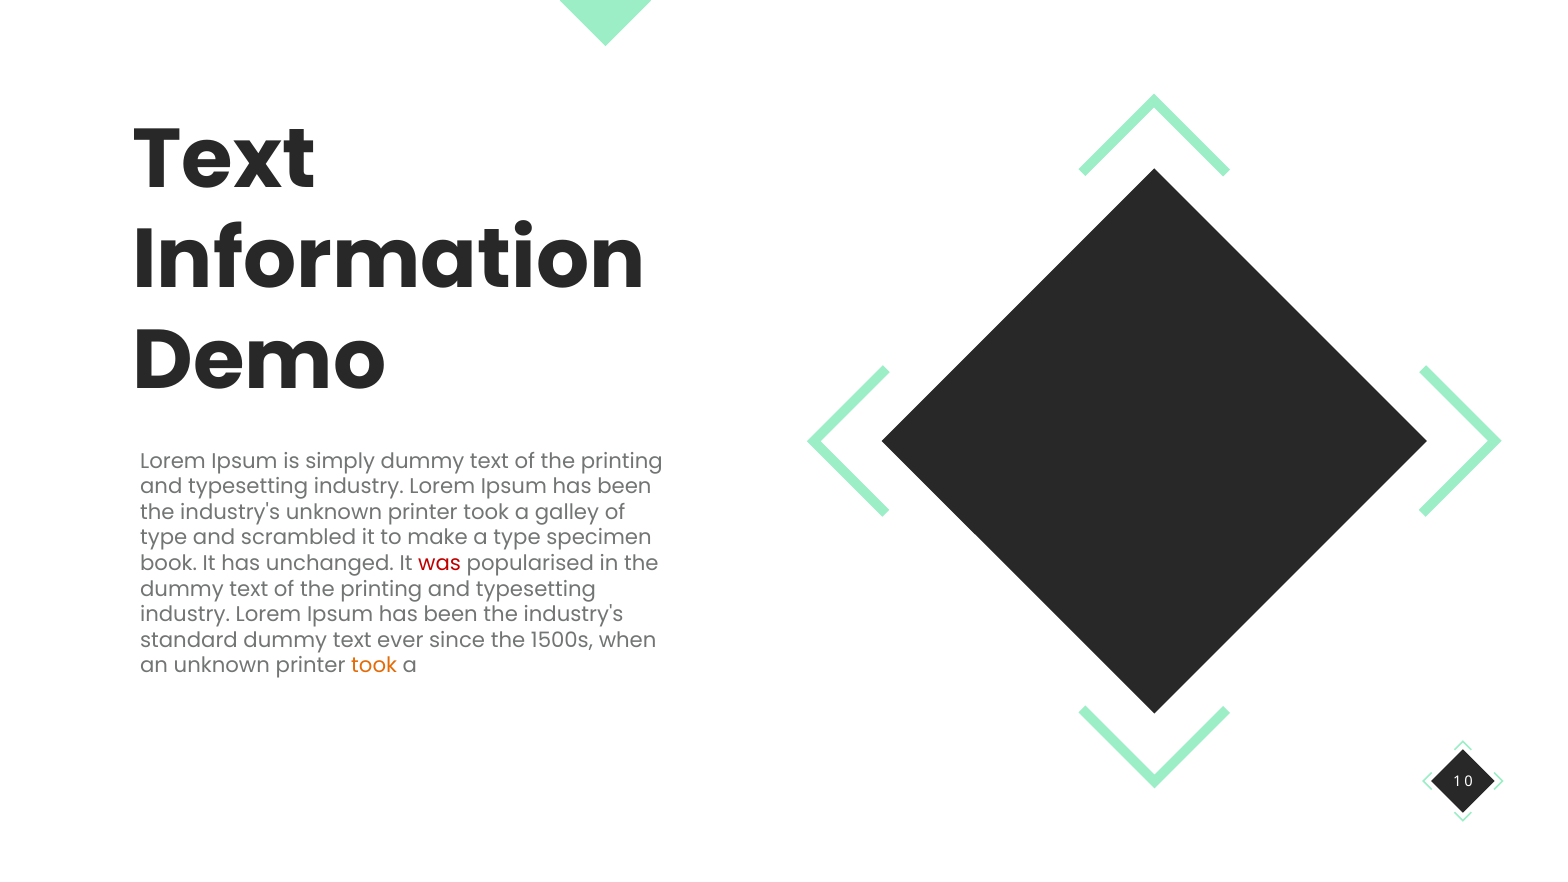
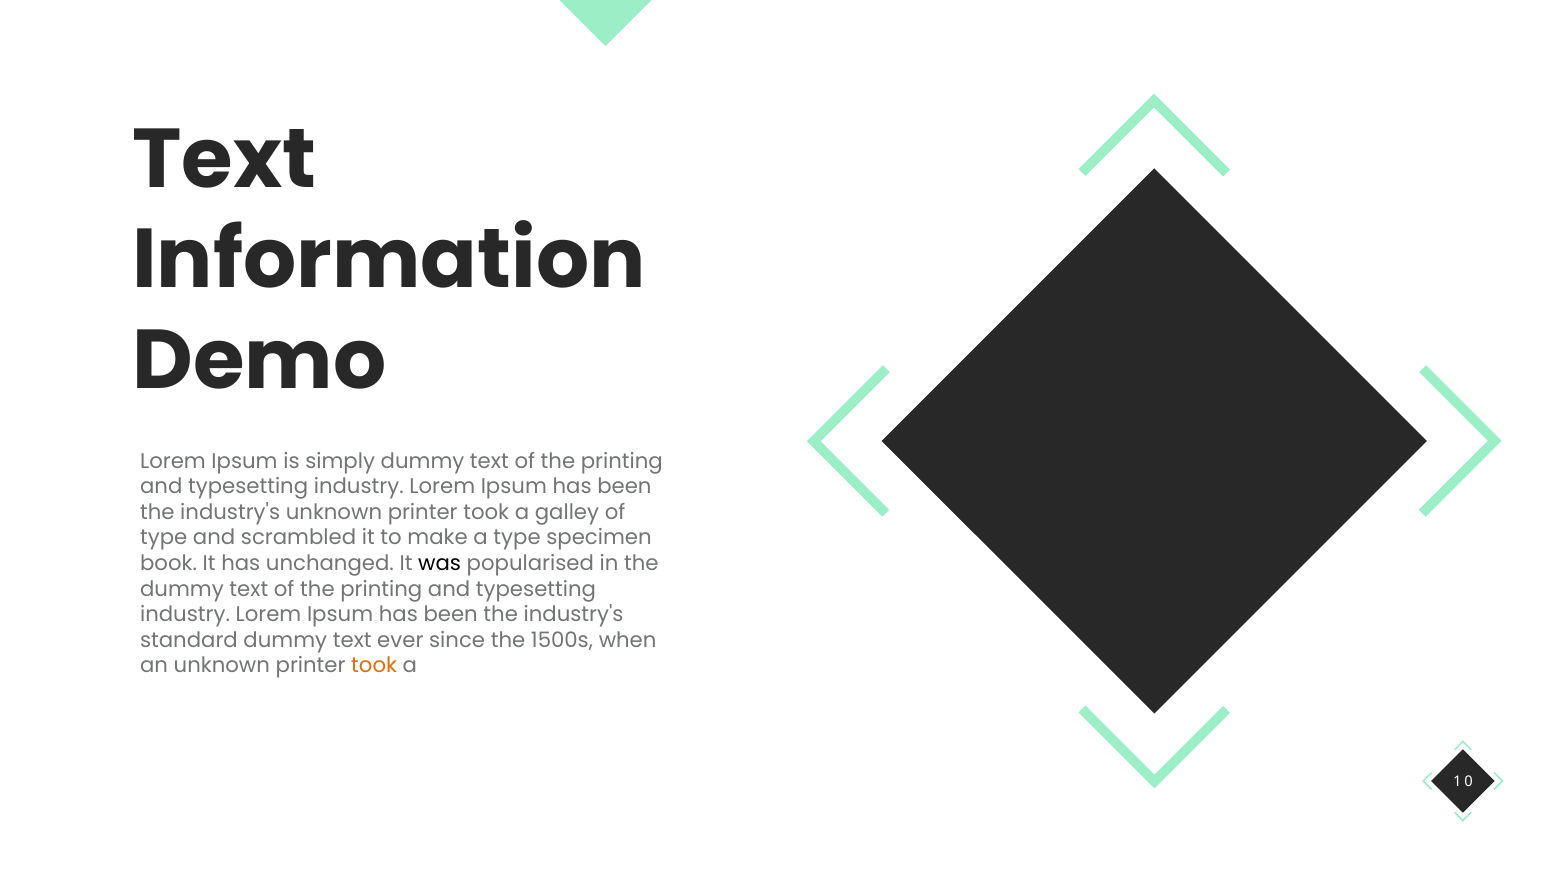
was colour: red -> black (440, 564)
